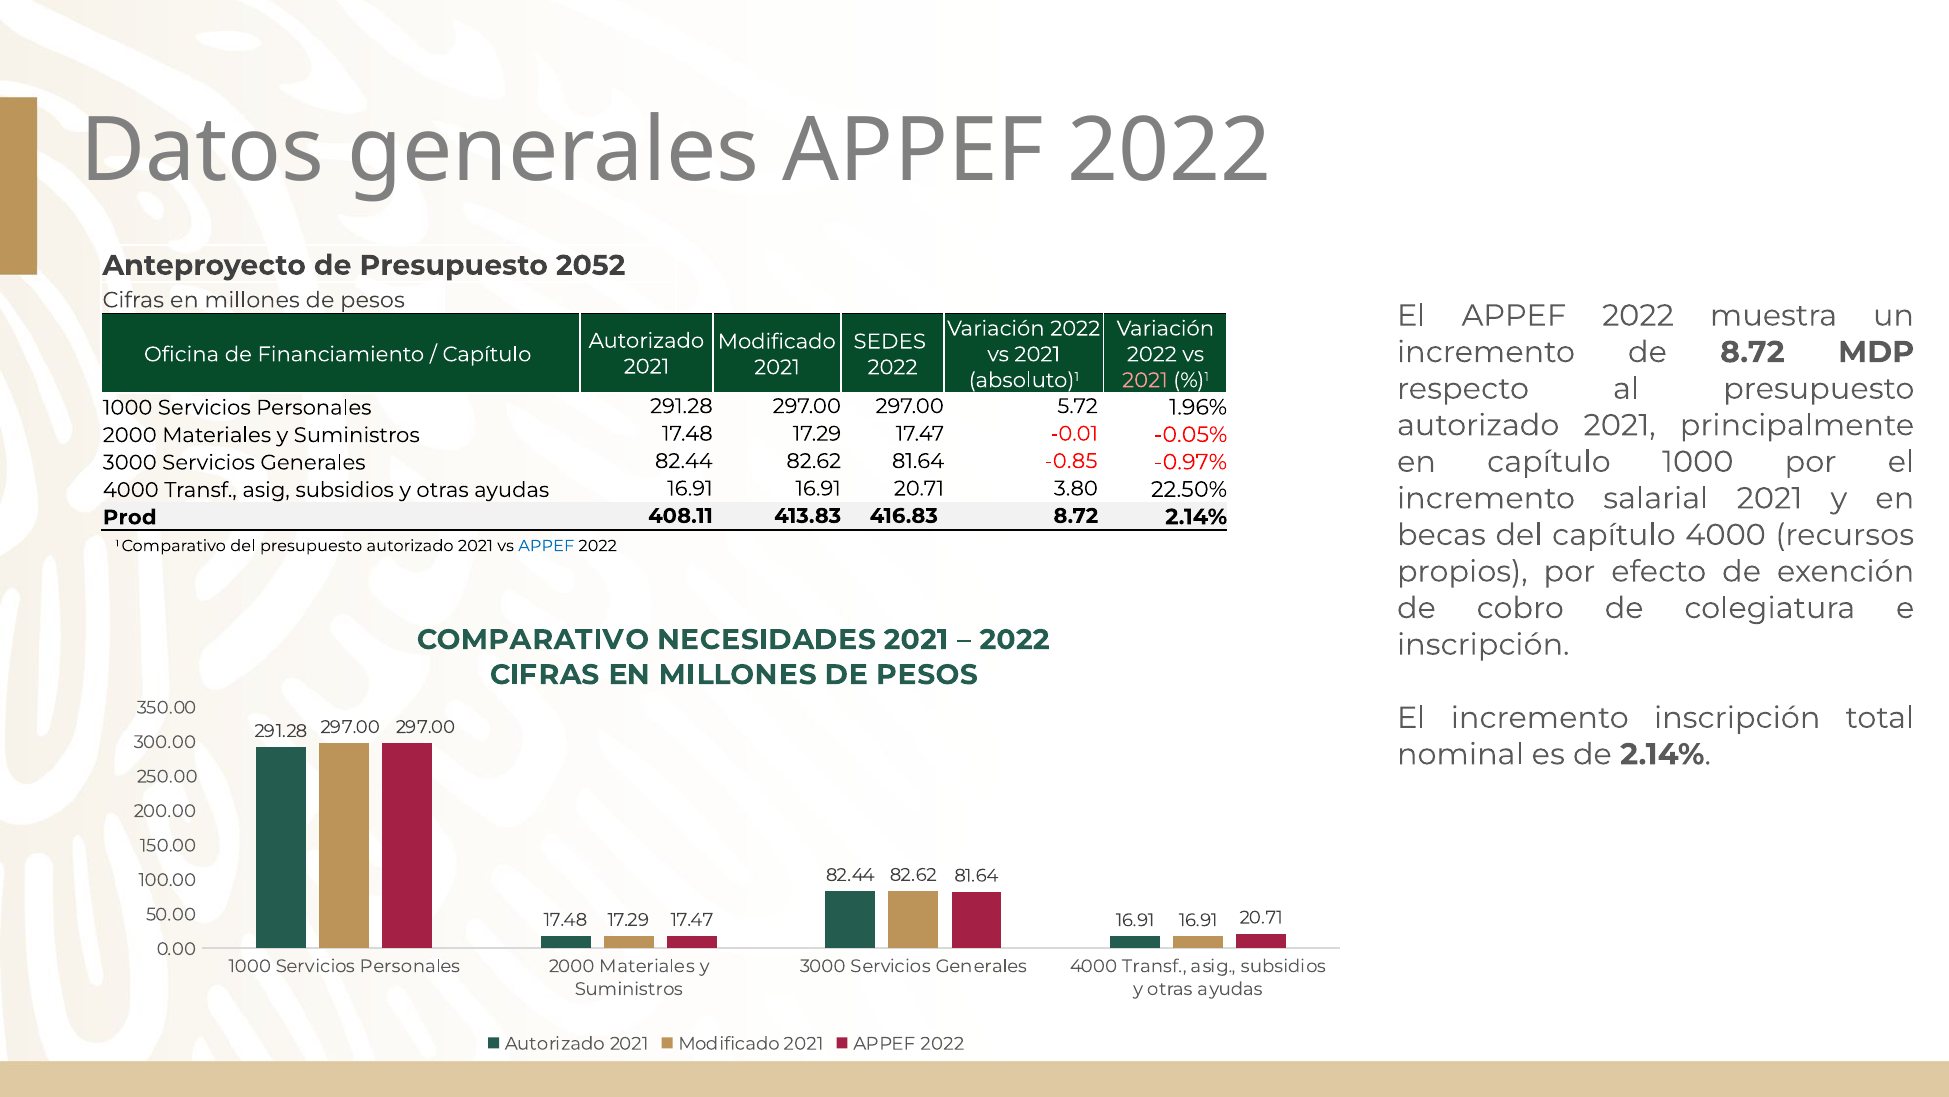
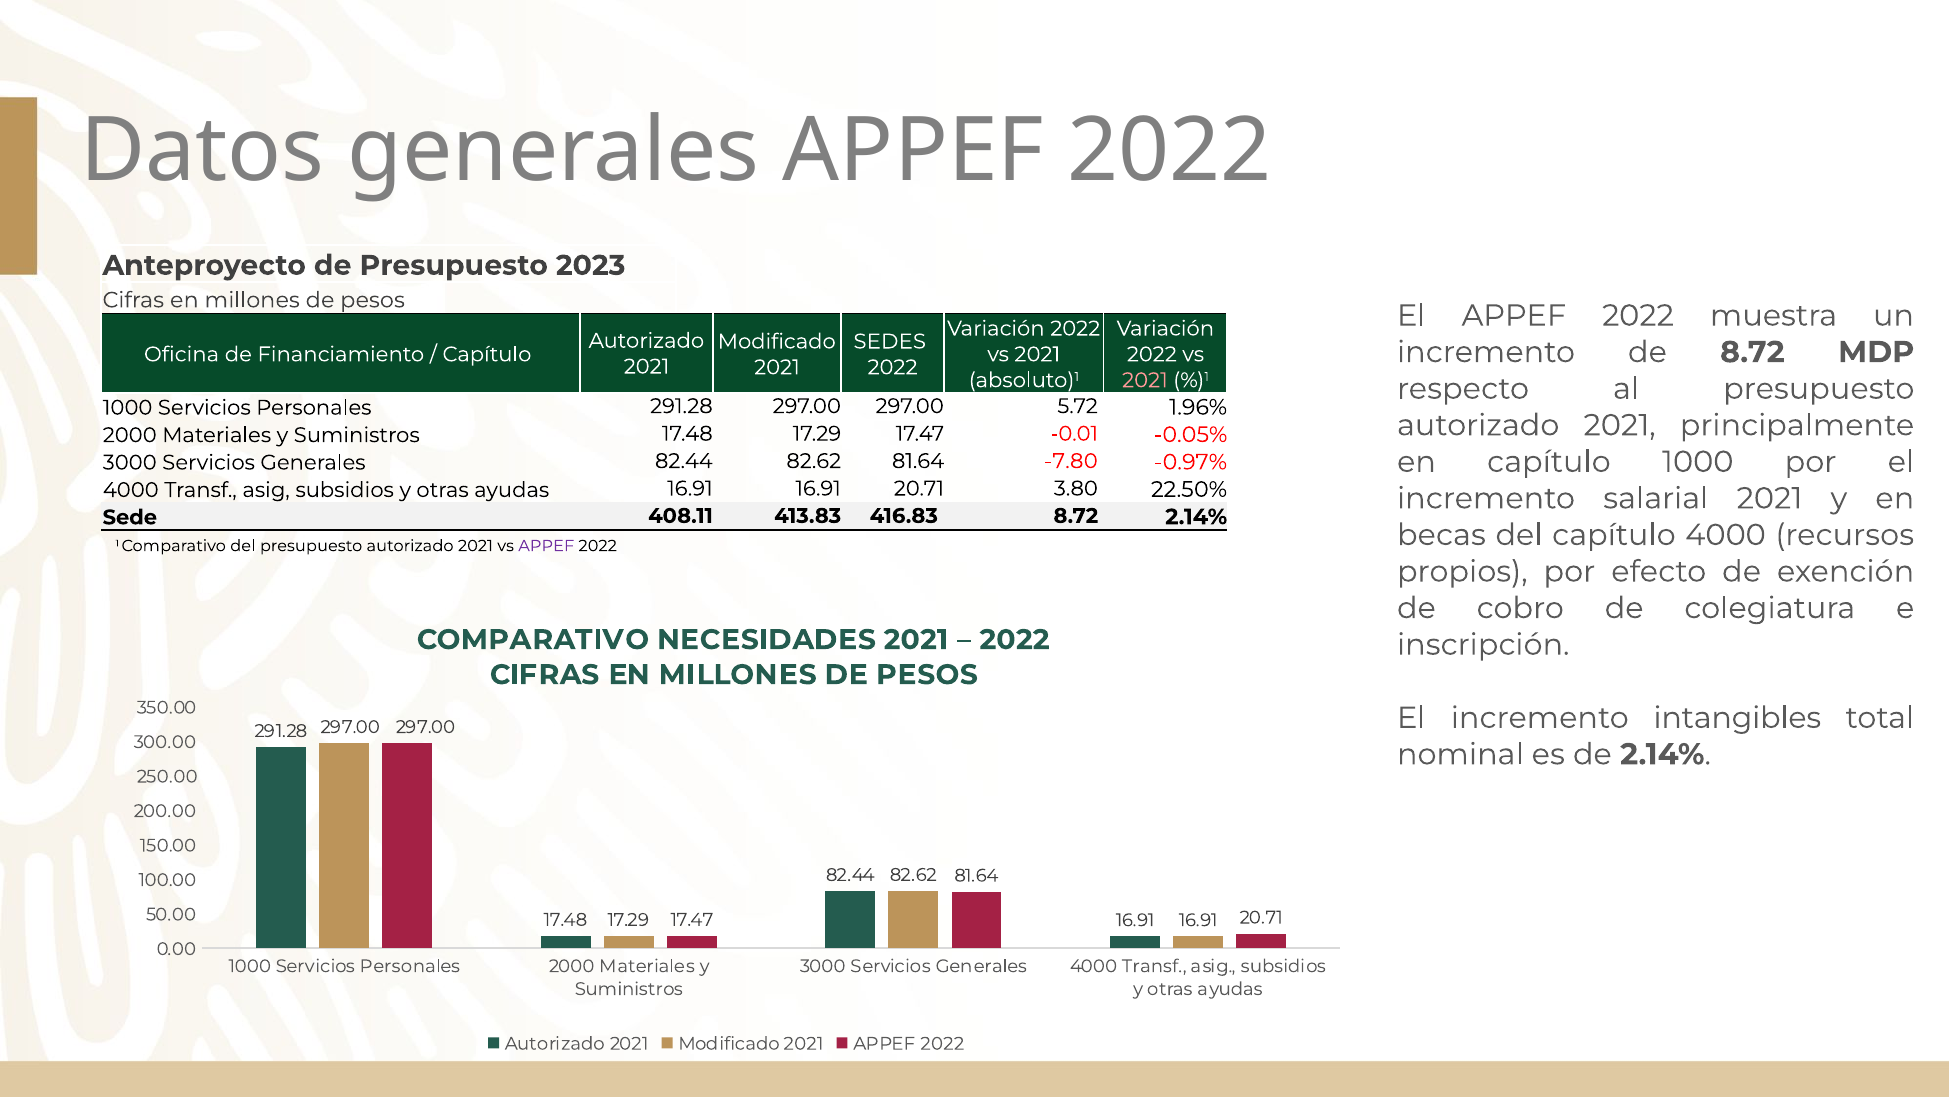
2052: 2052 -> 2023 (591, 265)
-0.85: -0.85 -> -7.80 (1071, 461)
Prod: Prod -> Sede (130, 517)
APPEF colour: blue -> purple (546, 545)
incremento inscripción: inscripción -> intangibles (1737, 717)
